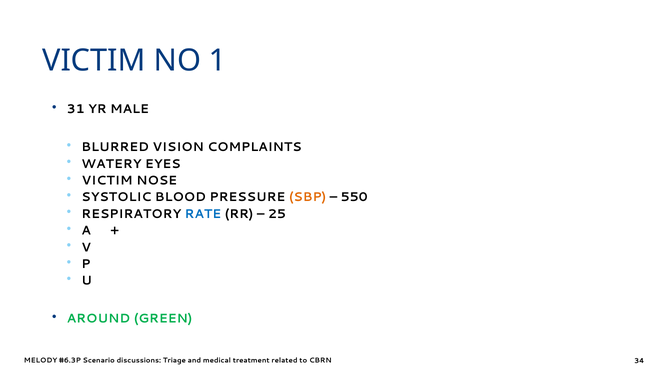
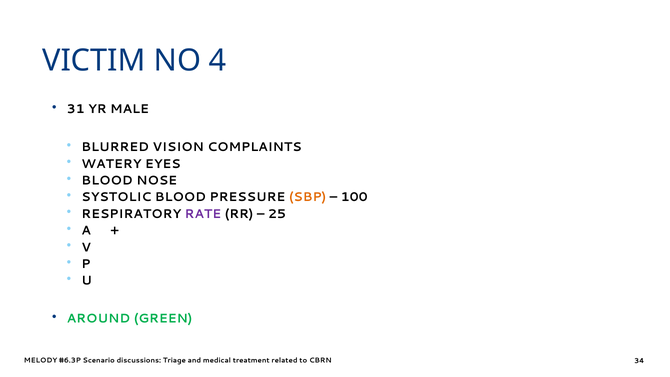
1: 1 -> 4 (218, 60)
VICTIM: VICTIM -> BLOOD (107, 181)
550: 550 -> 100 (354, 197)
RATE colour: blue -> purple (203, 214)
